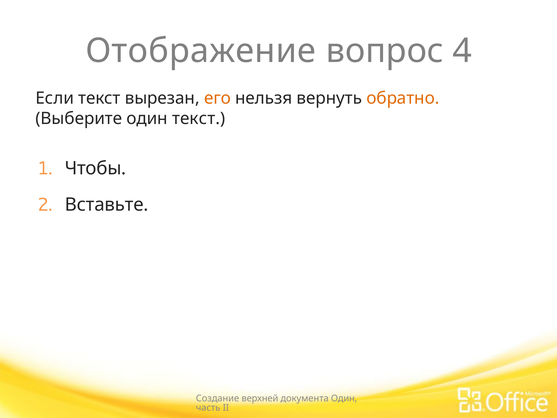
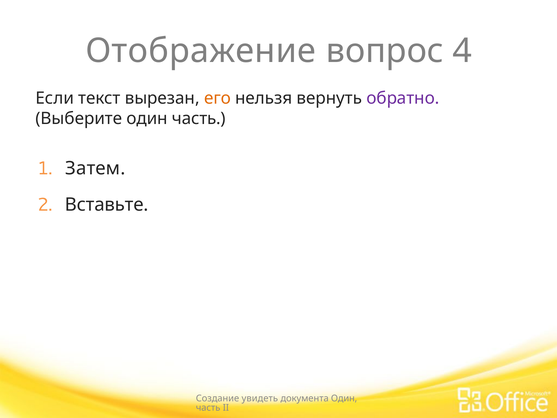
обратно colour: orange -> purple (403, 98)
Выберите один текст: текст -> часть (199, 118)
Чтобы: Чтобы -> Затем (95, 168)
верхней: верхней -> увидеть (260, 398)
